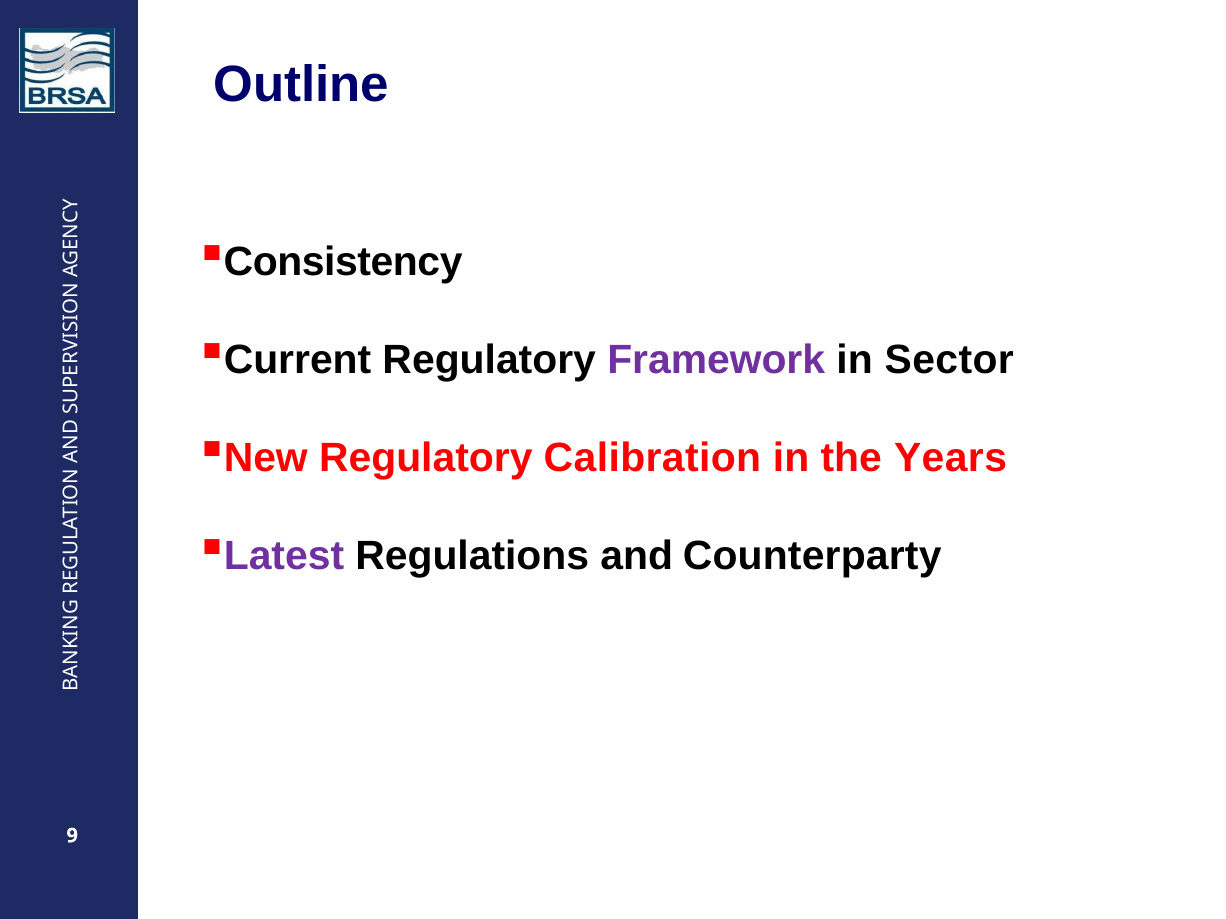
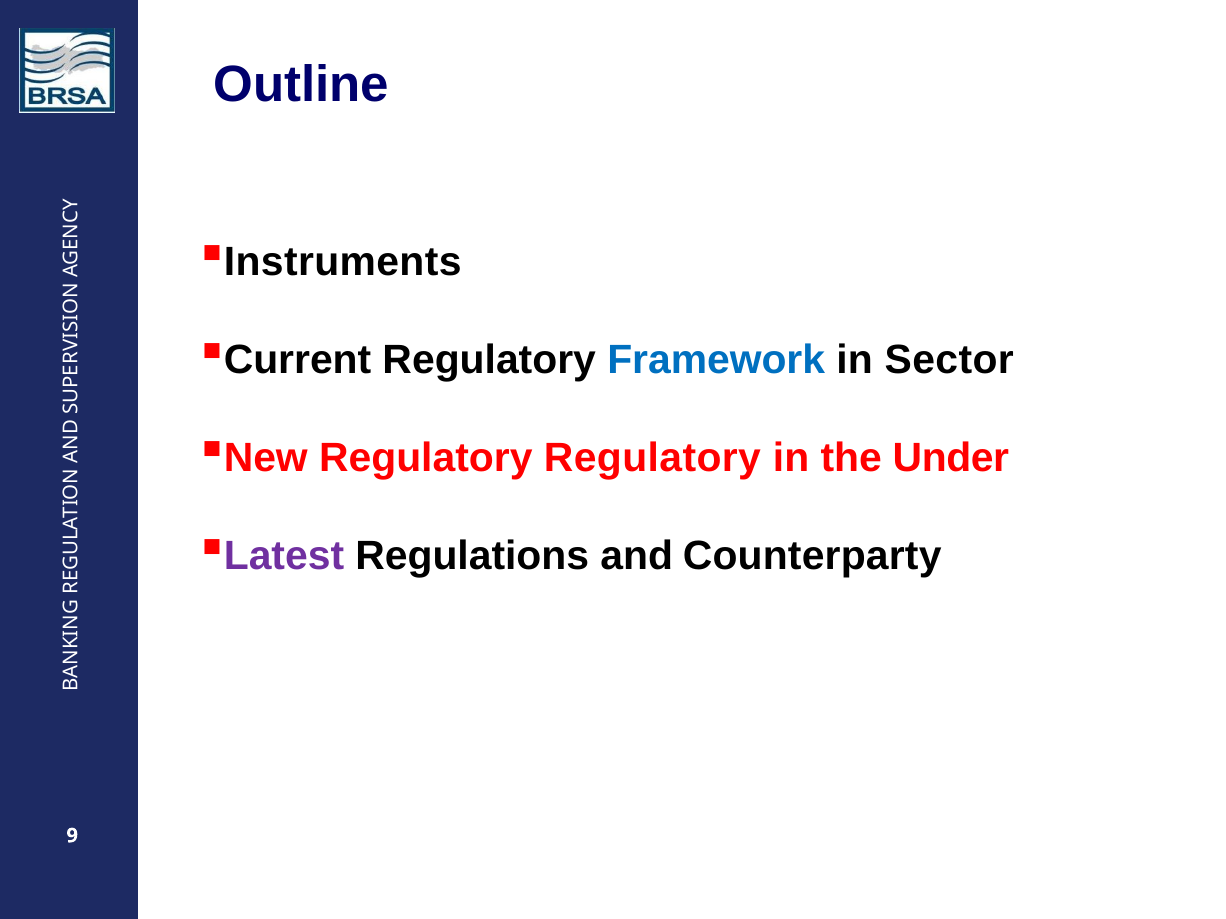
Consistency: Consistency -> Instruments (343, 262)
Framework colour: purple -> blue (716, 360)
Regulatory Calibration: Calibration -> Regulatory (652, 459)
Years: Years -> Under (951, 459)
